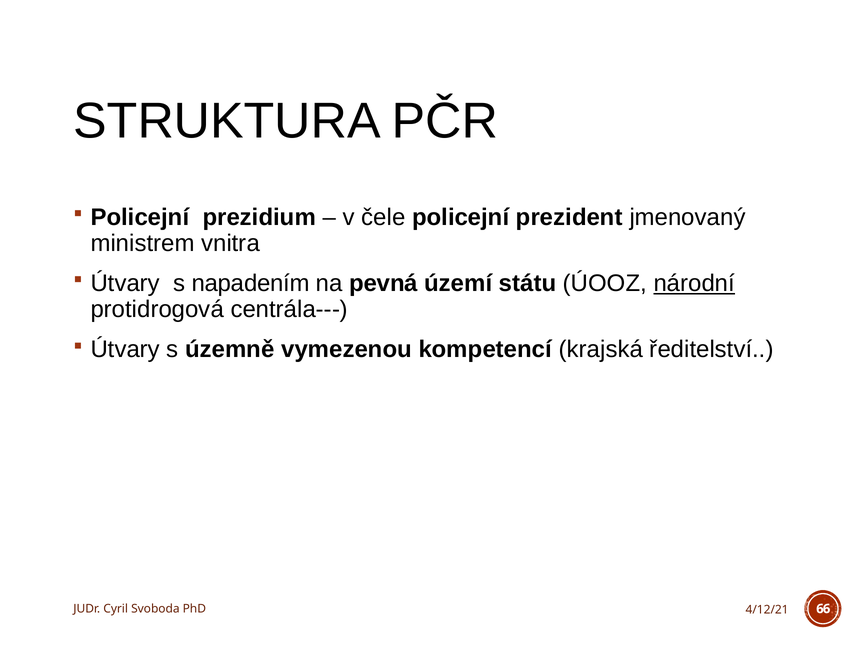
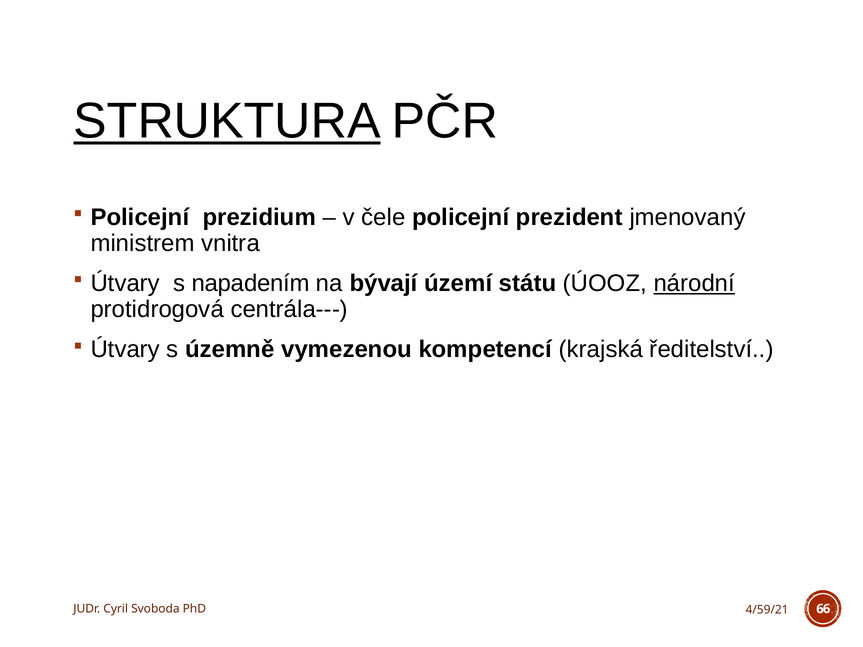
STRUKTURA underline: none -> present (227, 121)
pevná: pevná -> bývají (384, 283)
4/12/21: 4/12/21 -> 4/59/21 (767, 610)
